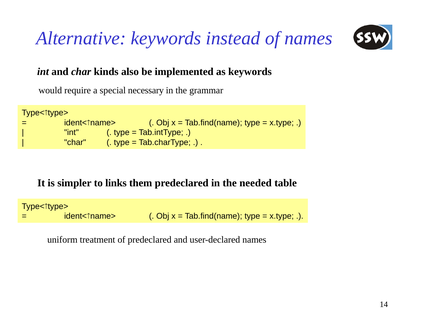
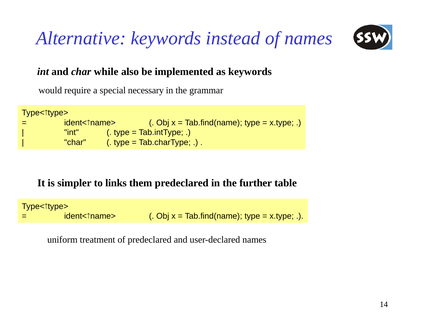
kinds: kinds -> while (106, 72)
needed: needed -> further (256, 183)
